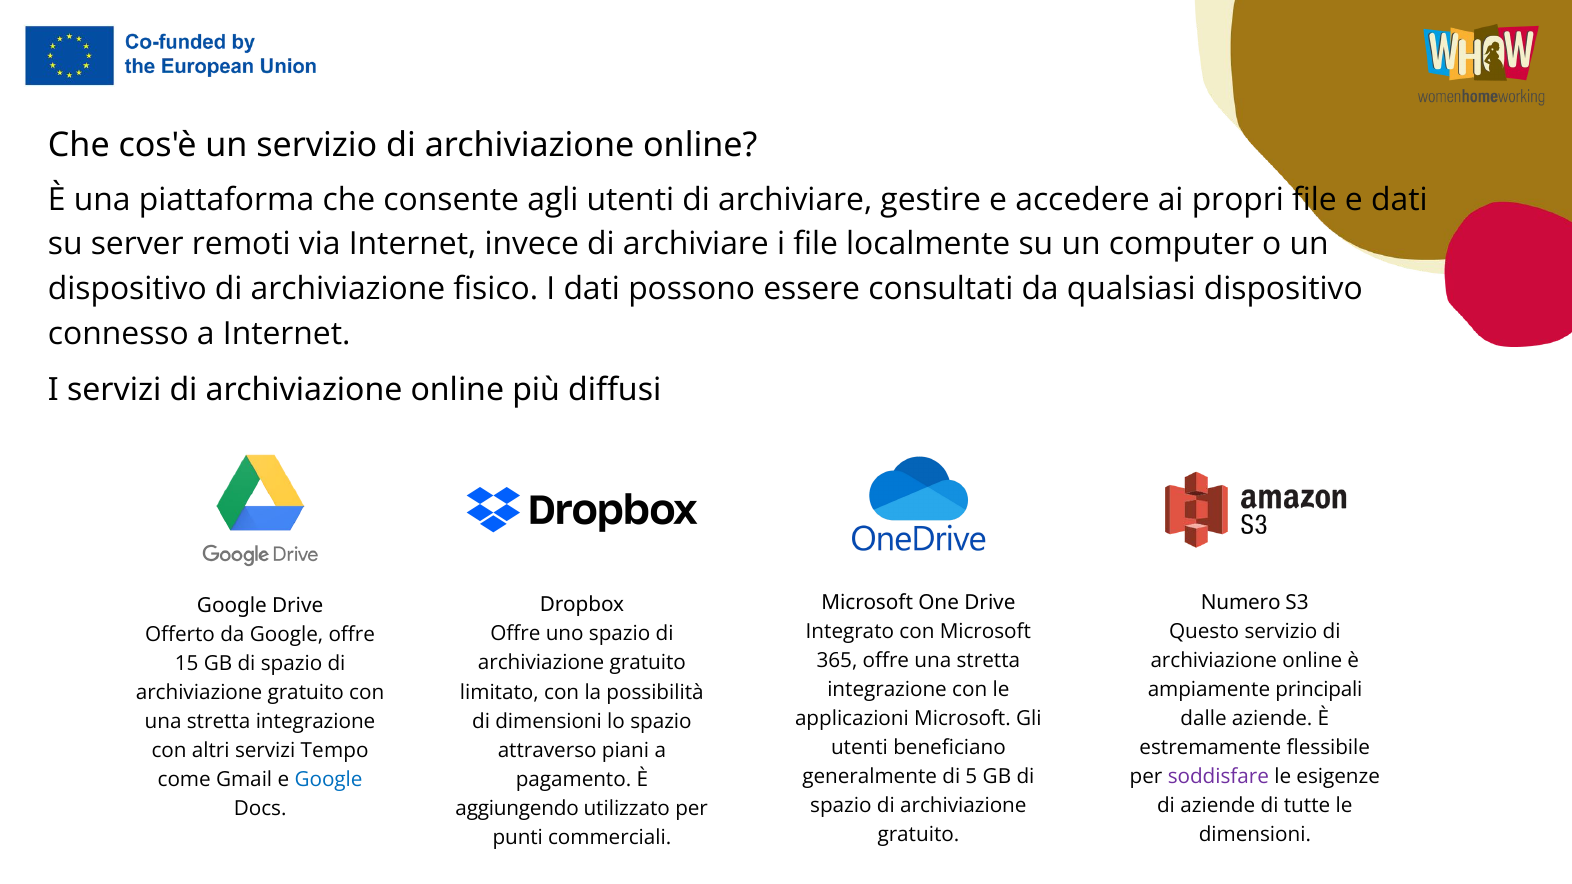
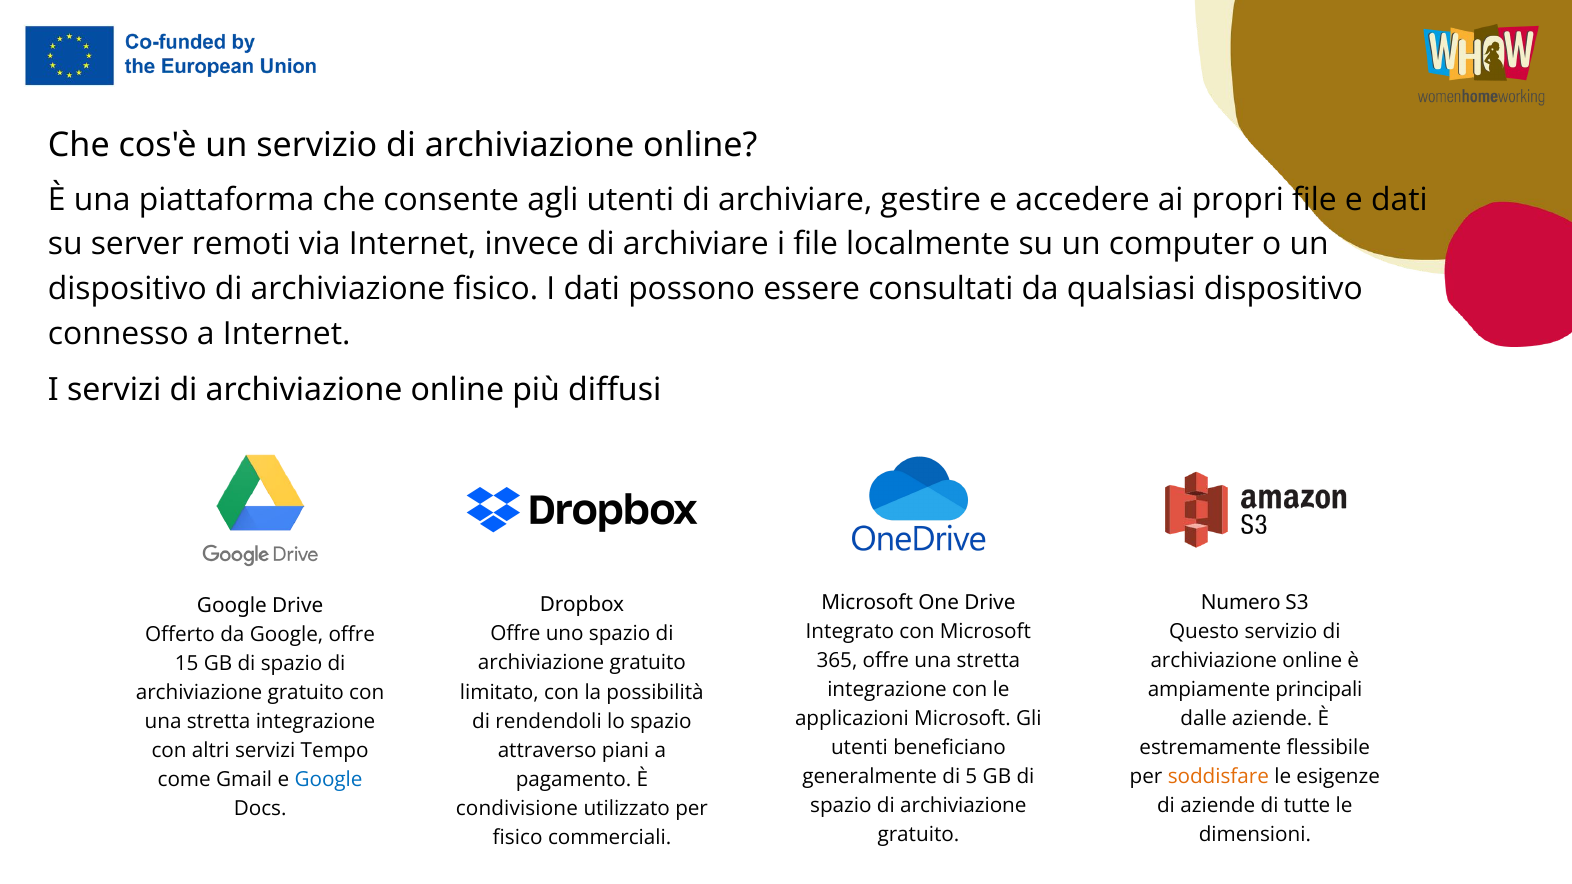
di dimensioni: dimensioni -> rendendoli (549, 721)
soddisfare colour: purple -> orange (1218, 777)
aggiungendo: aggiungendo -> condivisione (517, 808)
punti: punti -> fisico (518, 837)
